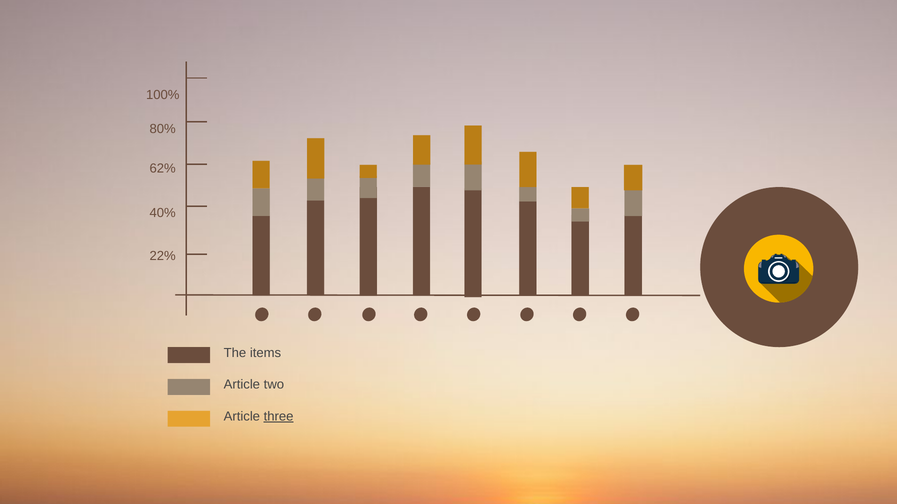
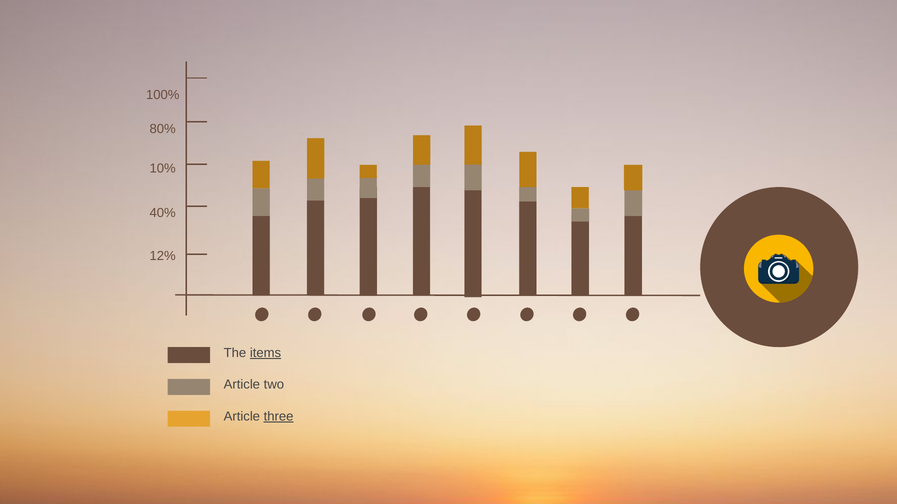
62%: 62% -> 10% (163, 169)
22%: 22% -> 12% (163, 256)
items underline: none -> present (266, 353)
